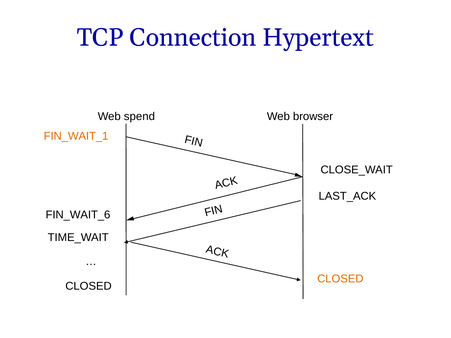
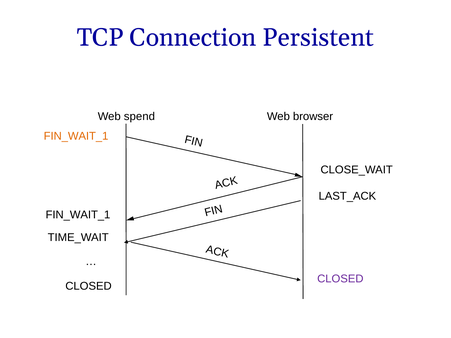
Hypertext: Hypertext -> Persistent (318, 38)
FIN_WAIT_6: FIN_WAIT_6 -> FIN_WAIT_1 (78, 215)
CLOSED colour: orange -> purple (340, 279)
